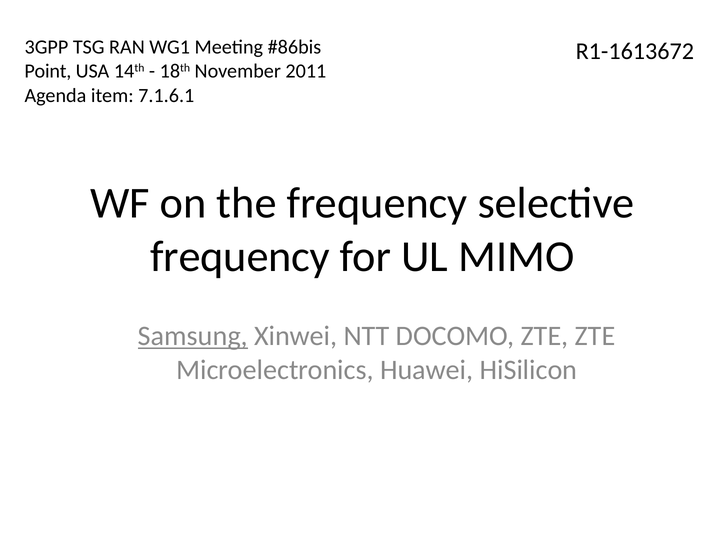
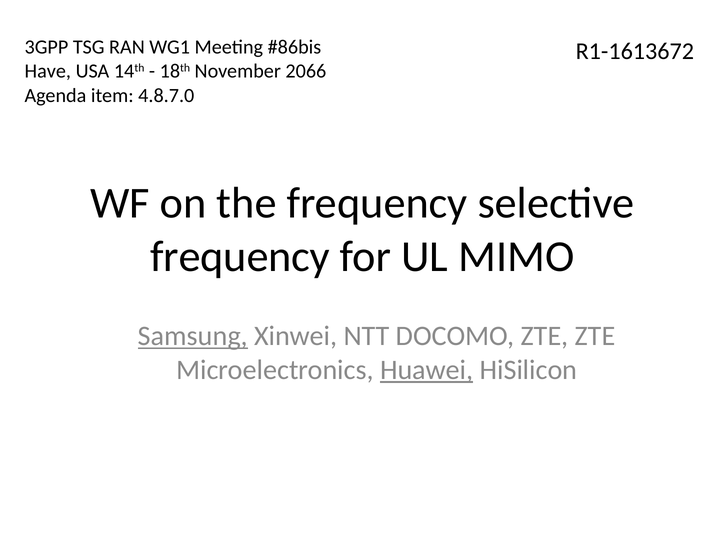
Point: Point -> Have (48, 71)
2011: 2011 -> 2066 (306, 71)
7.1.6.1: 7.1.6.1 -> 4.8.7.0 (166, 96)
Huawei underline: none -> present (427, 370)
